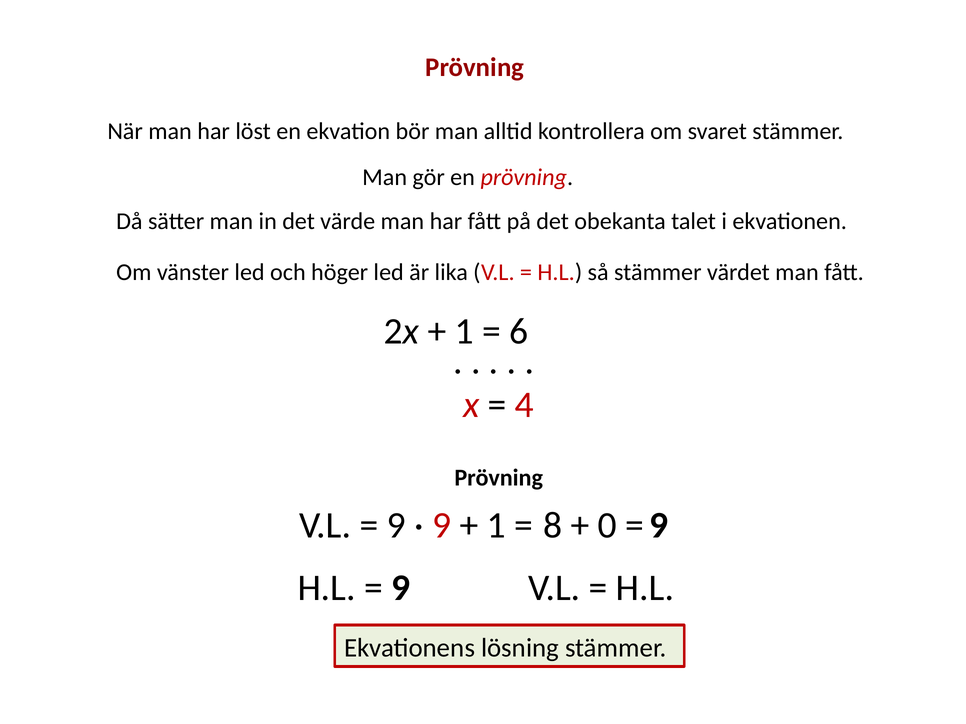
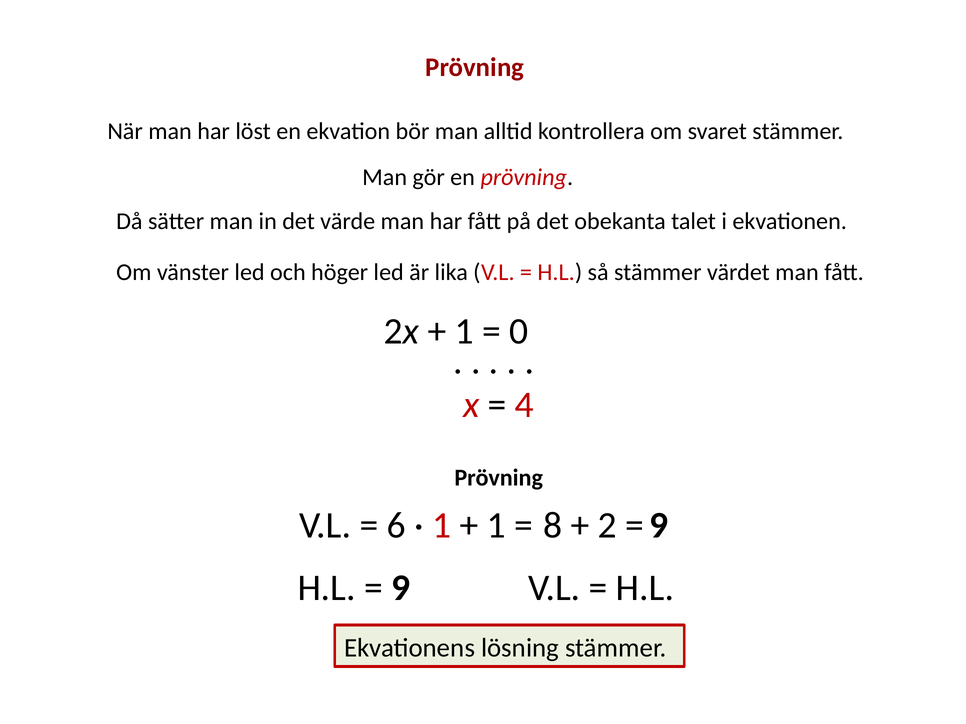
6: 6 -> 0 (519, 332)
9: 9 -> 6 (396, 526)
9: 9 -> 1 (442, 526)
0: 0 -> 2 (607, 526)
